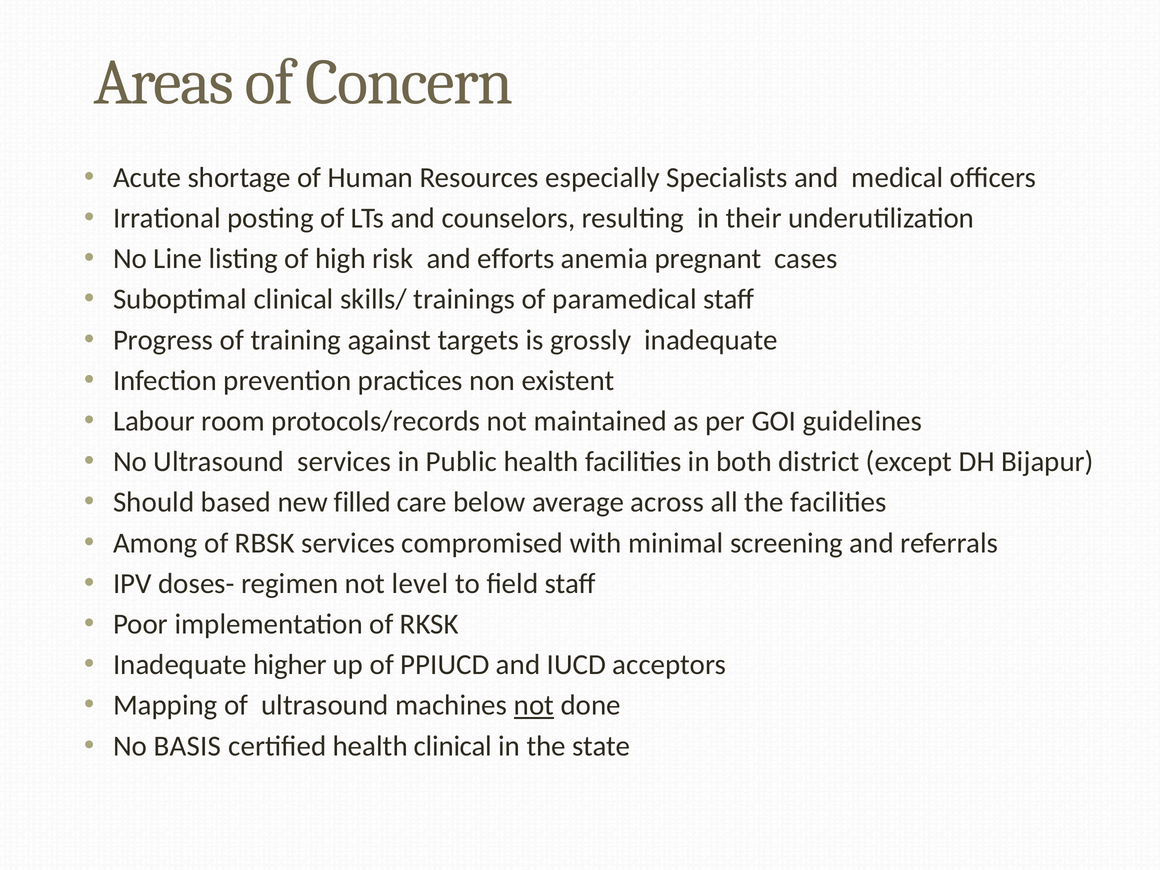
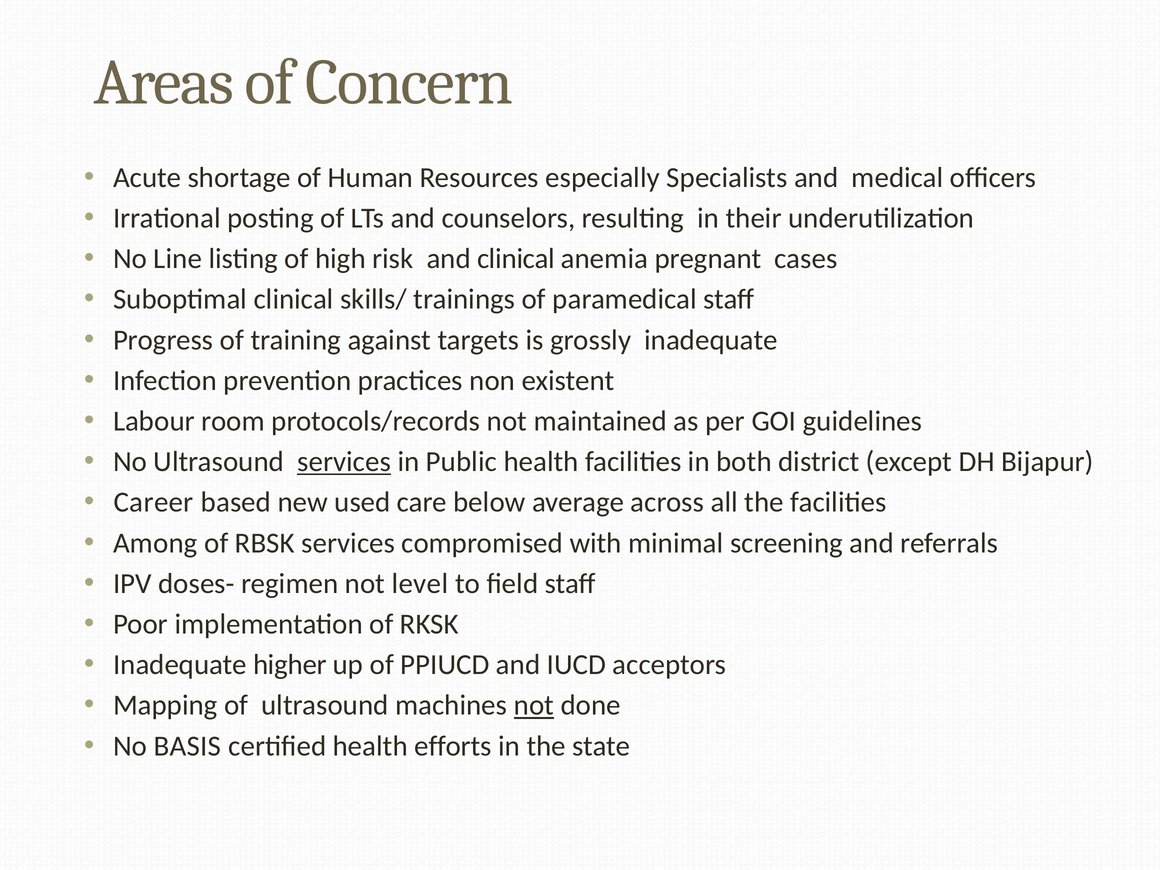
and efforts: efforts -> clinical (516, 259)
services underline: none -> present (344, 462)
Should: Should -> Career (154, 502)
filled: filled -> used (362, 502)
health clinical: clinical -> efforts (453, 746)
